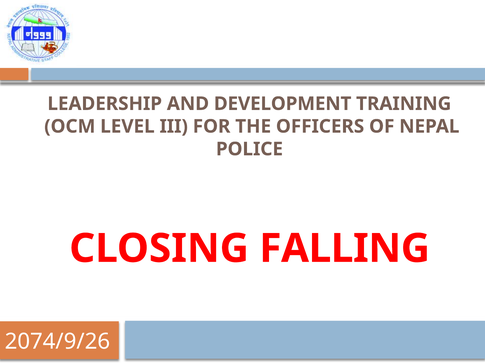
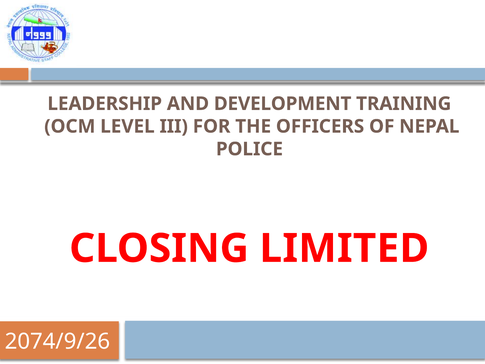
FALLING: FALLING -> LIMITED (344, 248)
